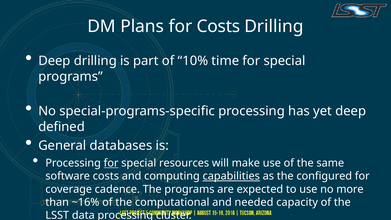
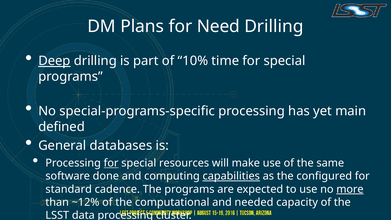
for Costs: Costs -> Need (218, 26)
Deep underline: none -> present (54, 61)
yet deep: deep -> main (351, 111)
software costs: costs -> done (106, 176)
coverage: coverage -> standard (69, 189)
more underline: none -> present (350, 189)
~16%: ~16% -> ~12% (86, 202)
